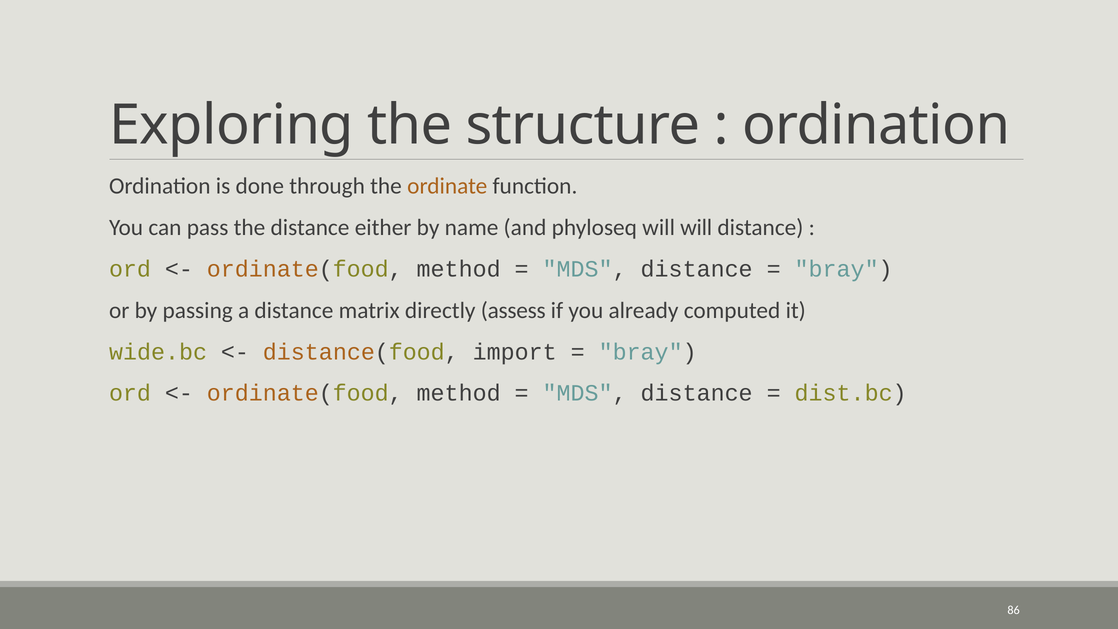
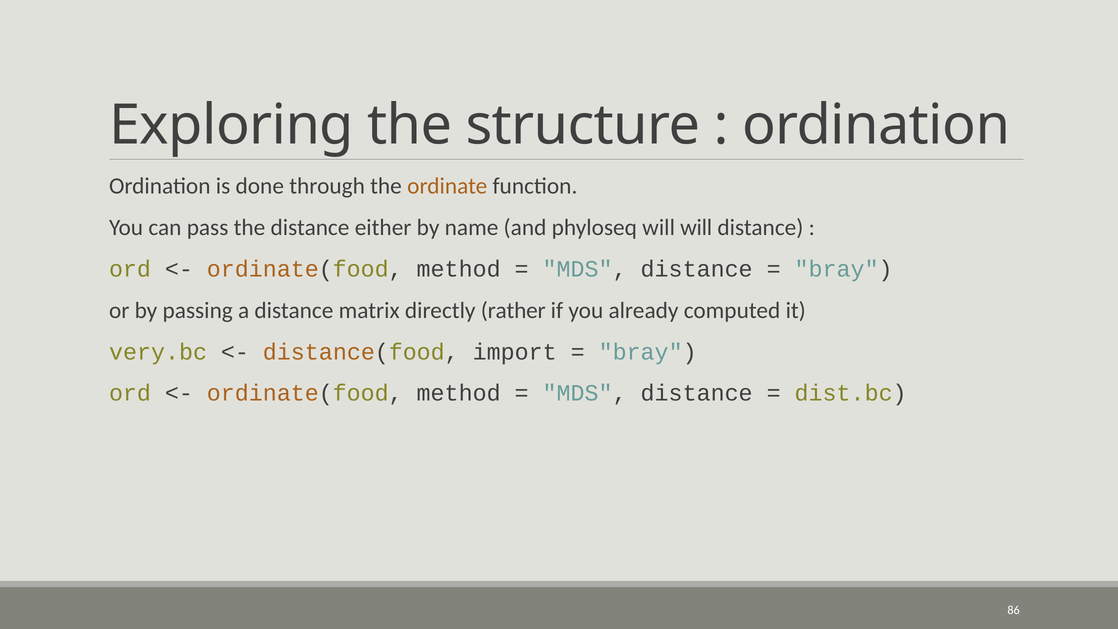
assess: assess -> rather (513, 310)
wide.bc: wide.bc -> very.bc (158, 352)
